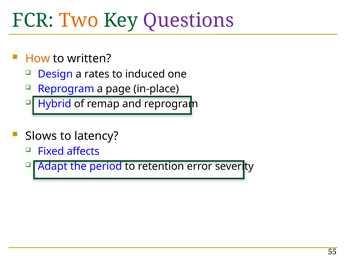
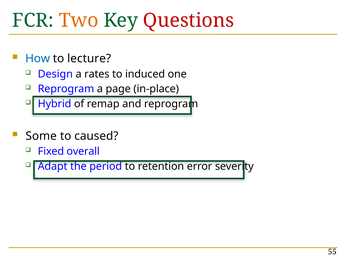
Questions colour: purple -> red (189, 21)
How colour: orange -> blue (38, 58)
written: written -> lecture (89, 58)
Slows: Slows -> Some (41, 136)
latency: latency -> caused (96, 136)
affects: affects -> overall (83, 151)
